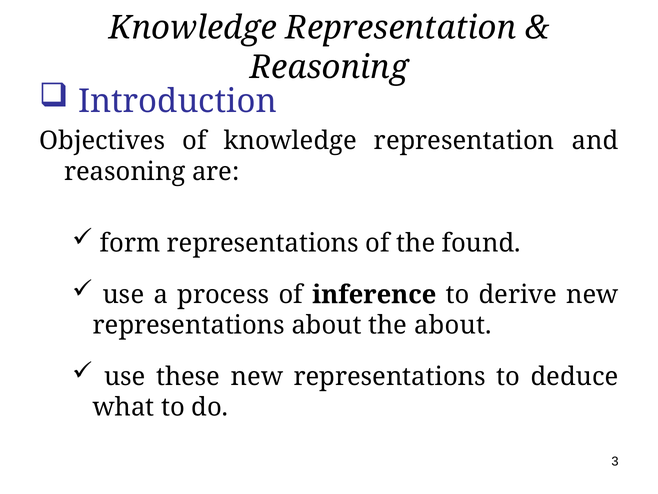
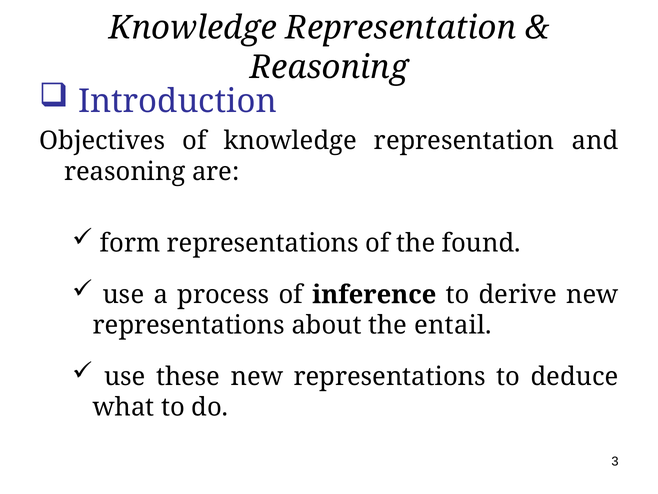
the about: about -> entail (453, 325)
